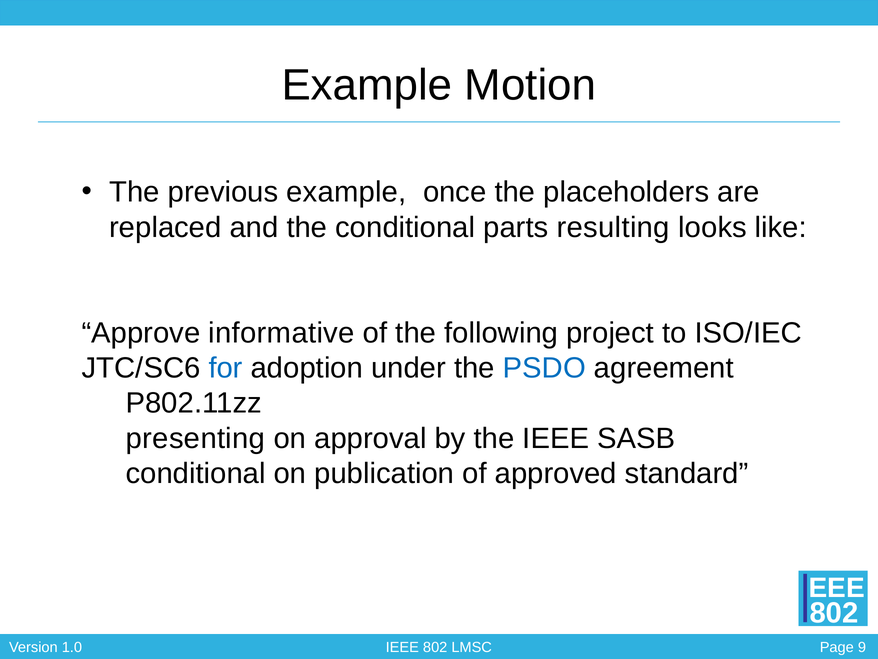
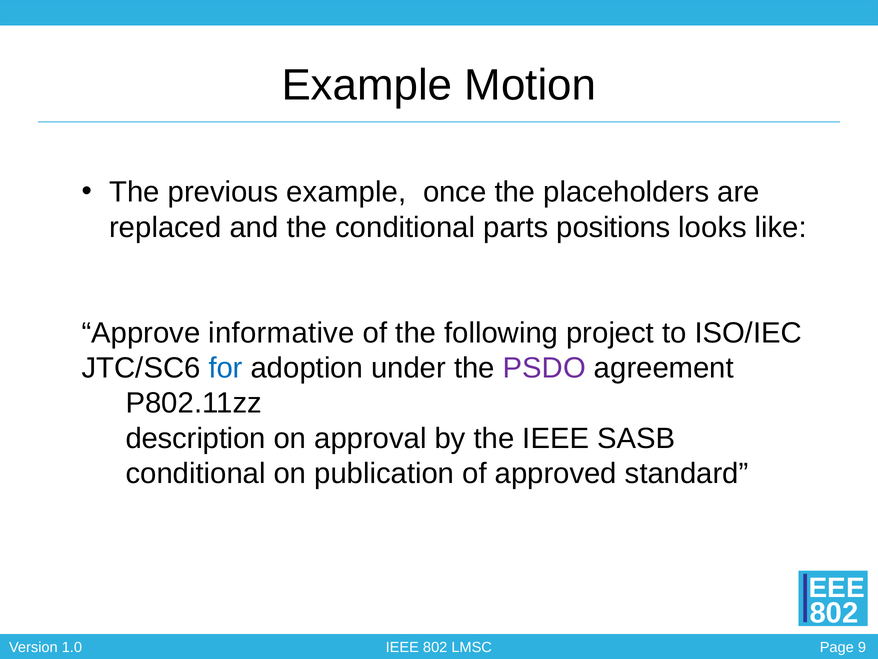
resulting: resulting -> positions (614, 227)
PSDO colour: blue -> purple (544, 368)
presenting: presenting -> description (196, 438)
